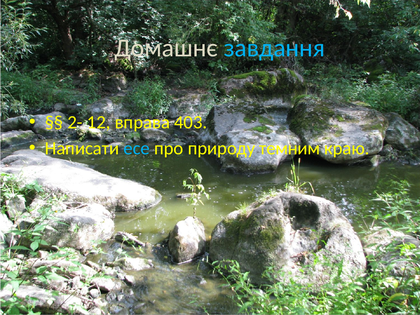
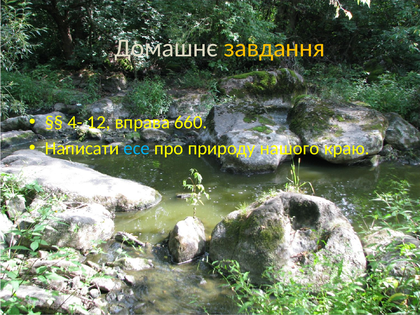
завдання colour: light blue -> yellow (274, 48)
2-: 2- -> 4- (75, 122)
403: 403 -> 660 (191, 122)
темним: темним -> нашого (290, 148)
